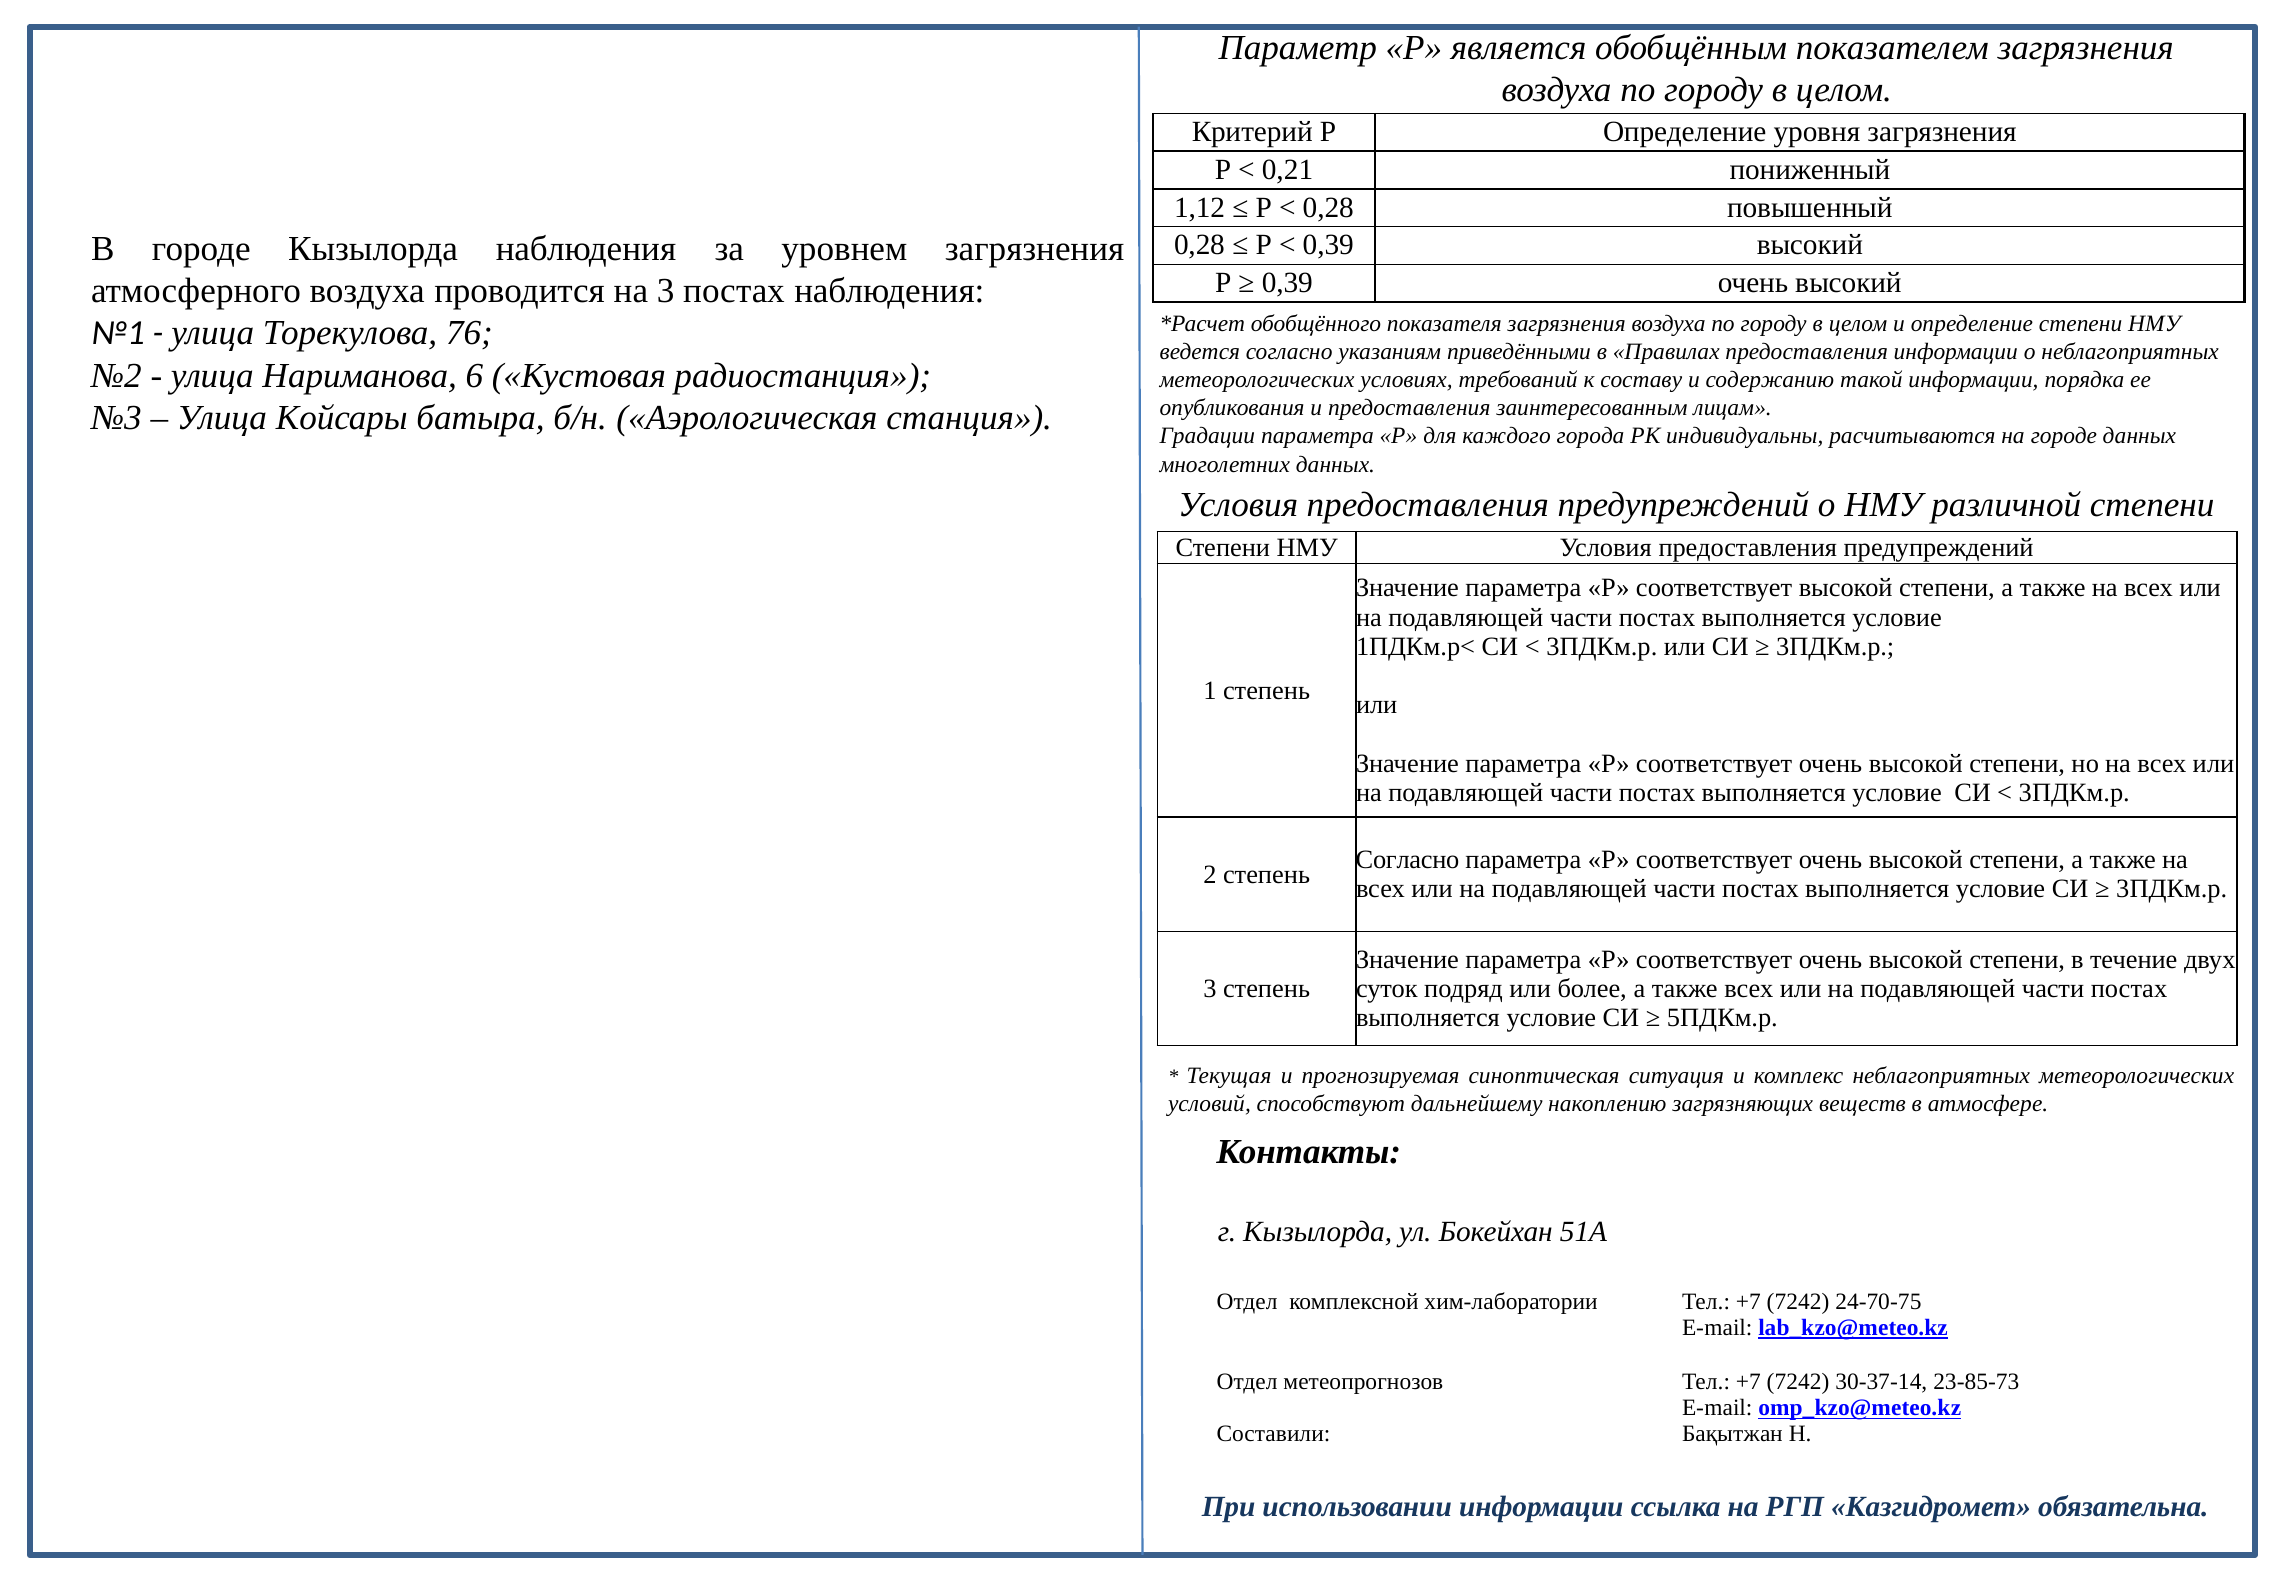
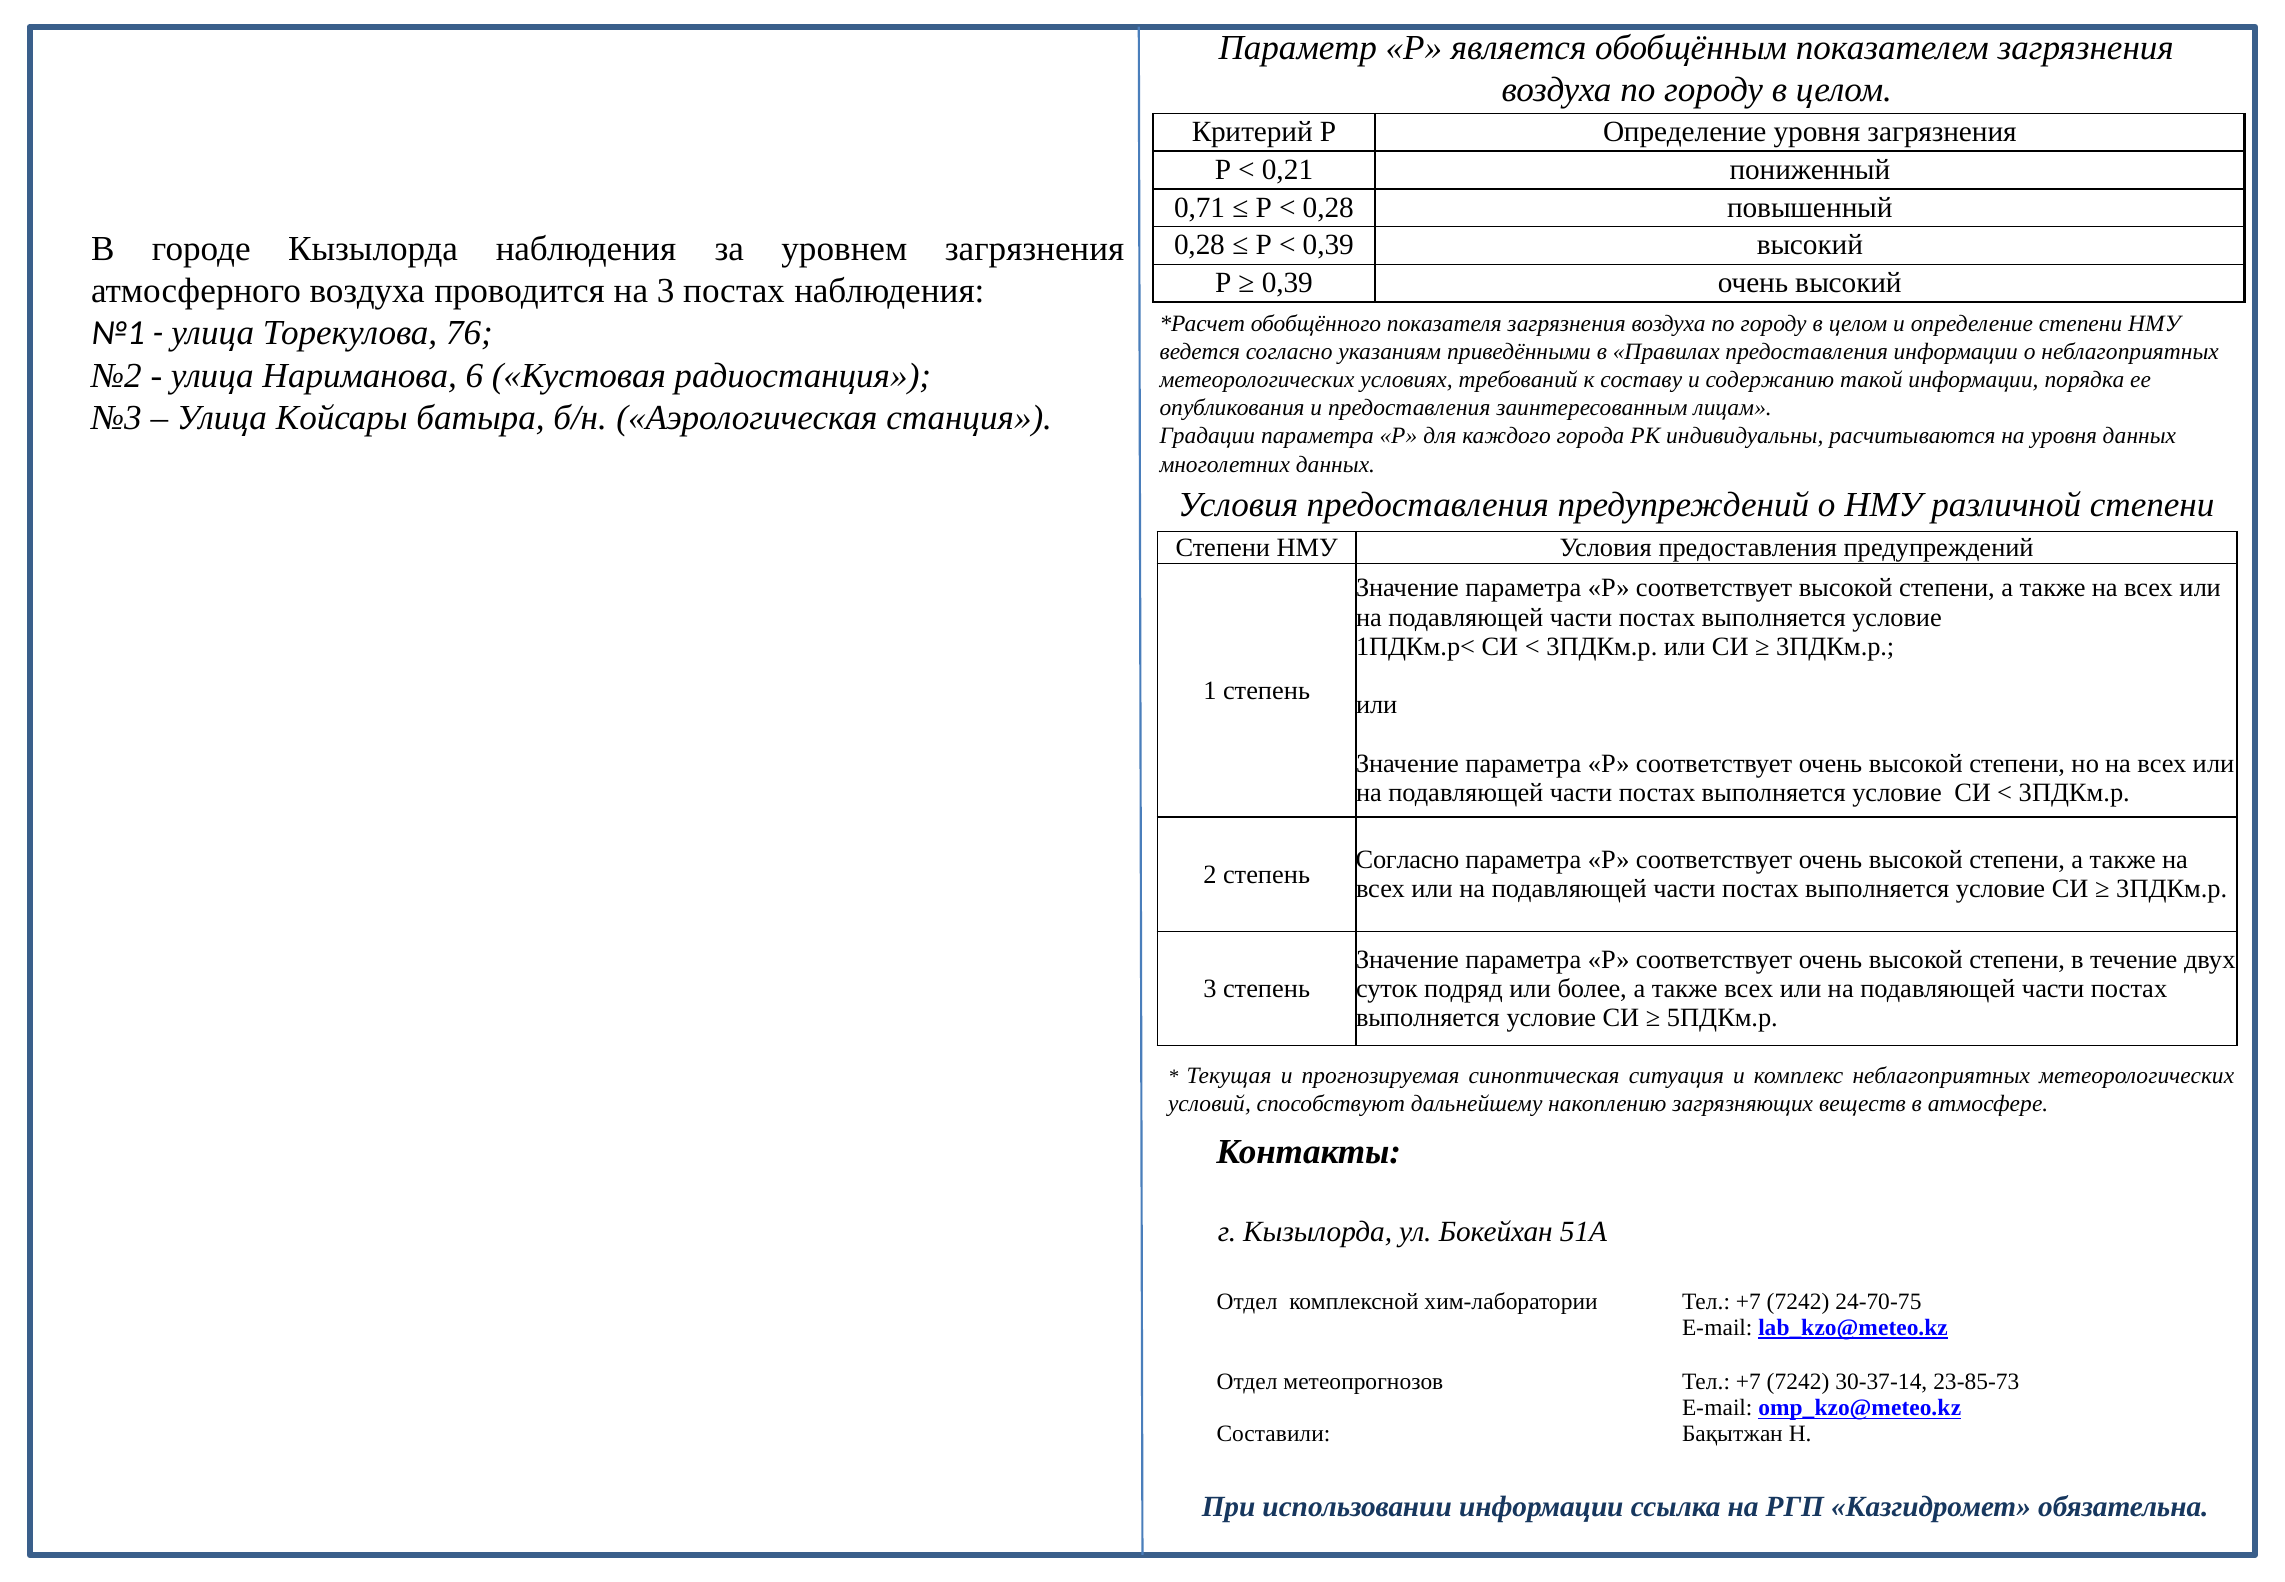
1,12: 1,12 -> 0,71 (1199, 207)
на городе: городе -> уровня (2064, 436)
